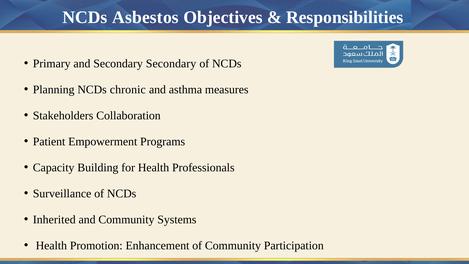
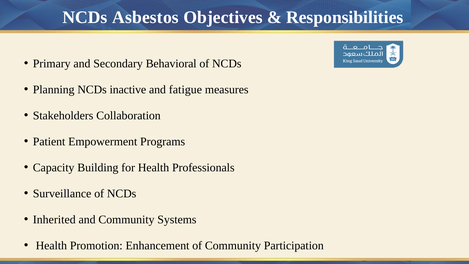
Secondary Secondary: Secondary -> Behavioral (171, 64)
chronic: chronic -> inactive (128, 90)
asthma: asthma -> fatigue (185, 90)
